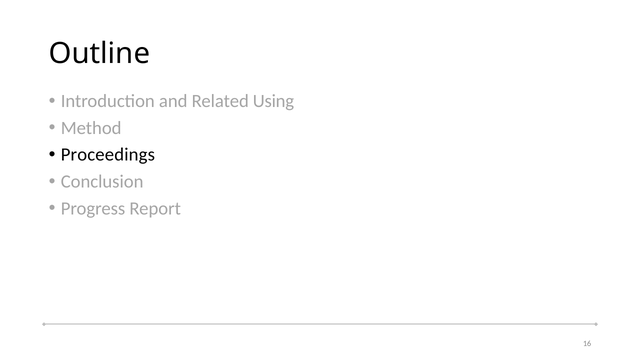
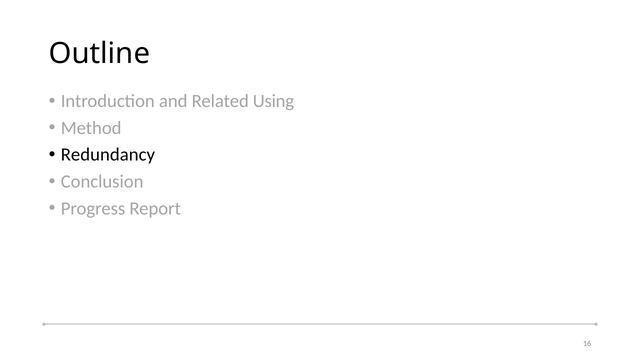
Proceedings: Proceedings -> Redundancy (108, 155)
